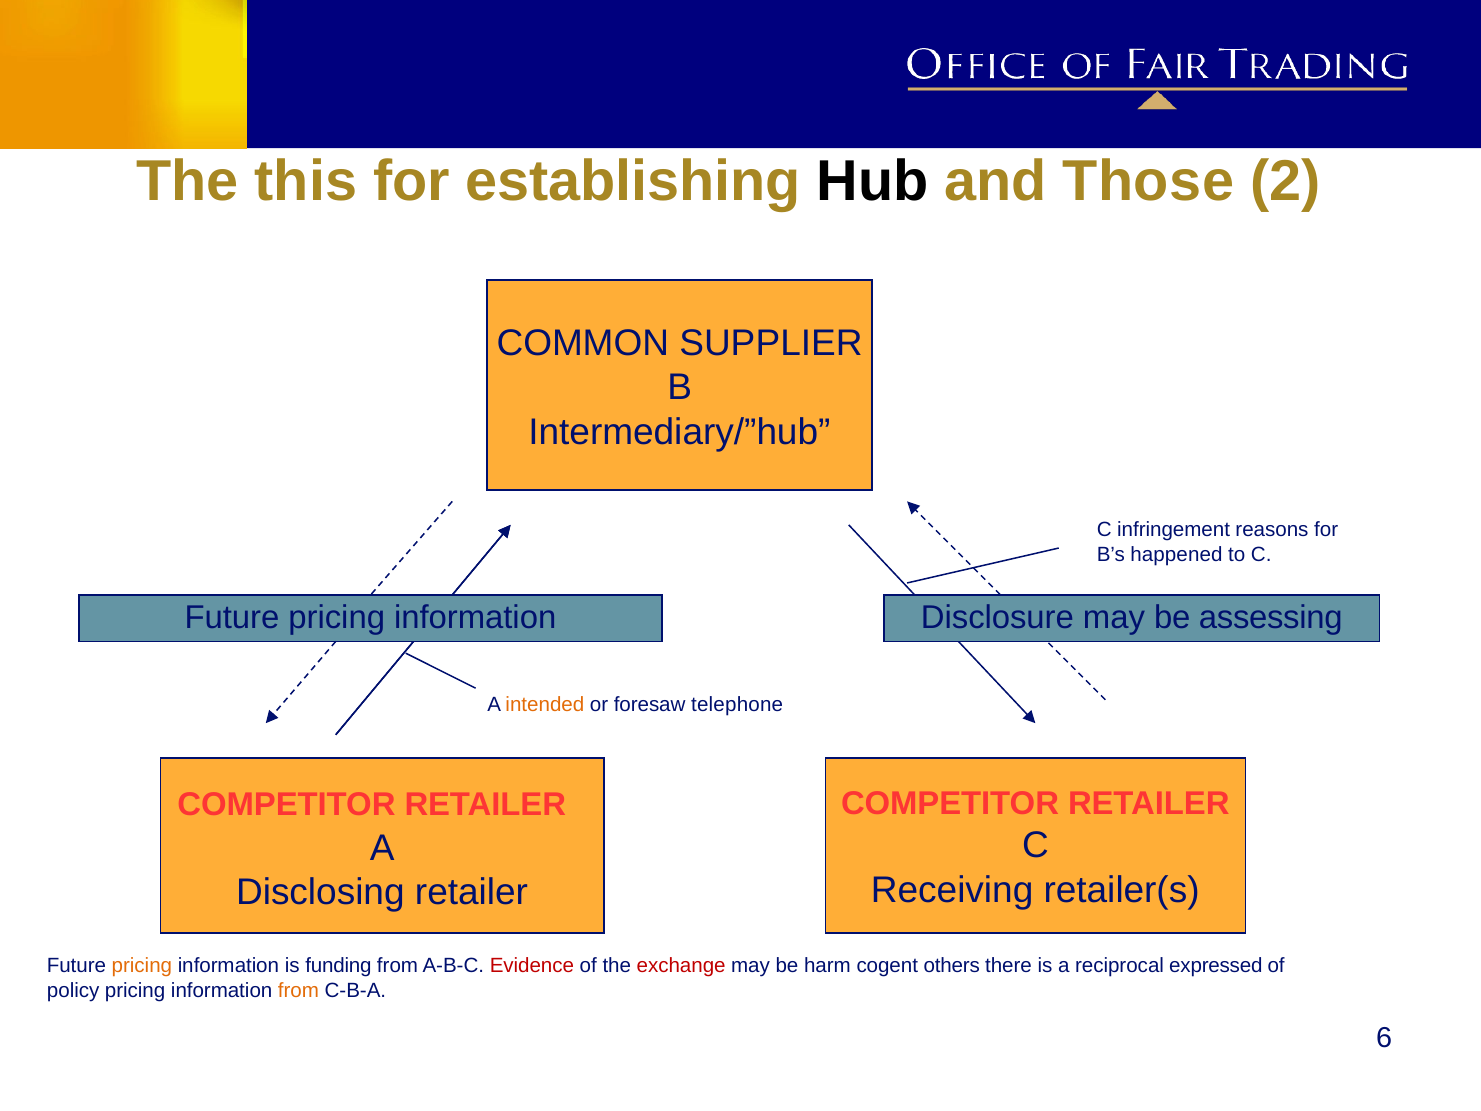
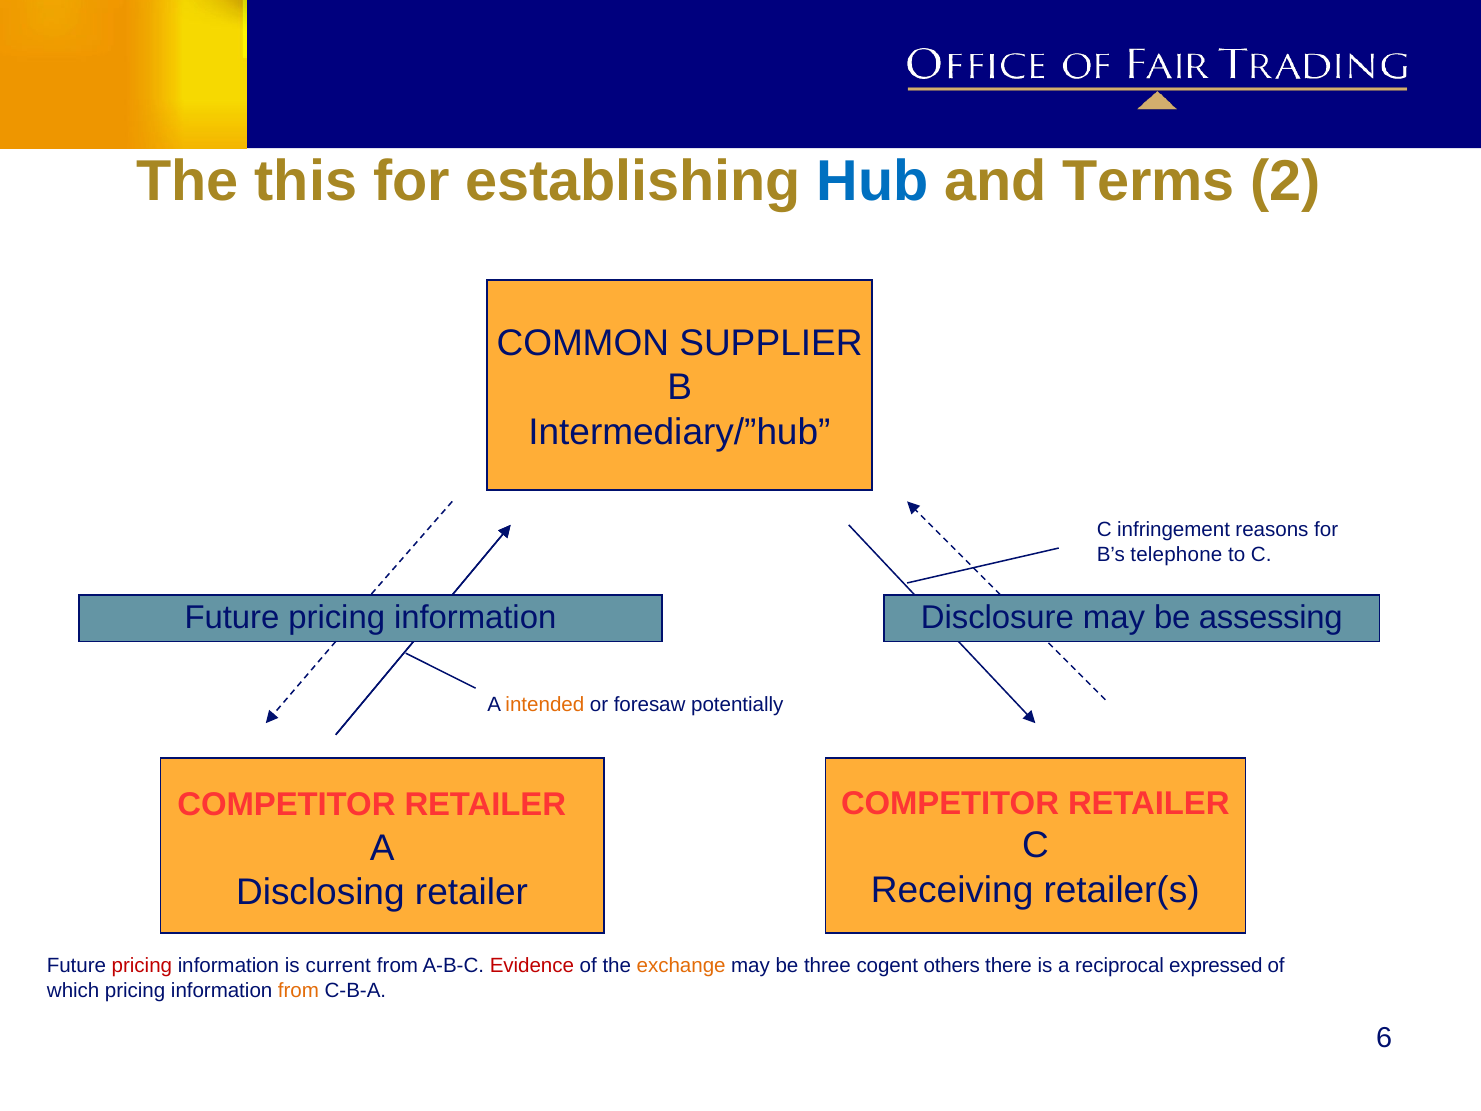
Hub colour: black -> blue (872, 181)
Those: Those -> Terms (1149, 181)
happened: happened -> telephone (1176, 555)
telephone: telephone -> potentially (737, 705)
pricing colour: orange -> red (142, 966)
funding: funding -> current (338, 966)
exchange colour: red -> orange (681, 966)
harm: harm -> three (827, 966)
policy: policy -> which (73, 990)
